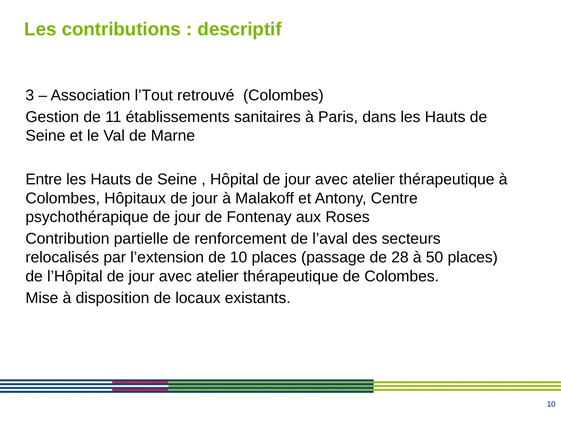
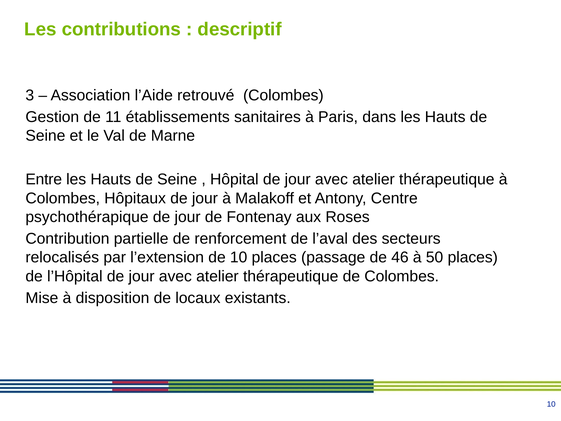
l’Tout: l’Tout -> l’Aide (154, 95)
28: 28 -> 46 (400, 257)
